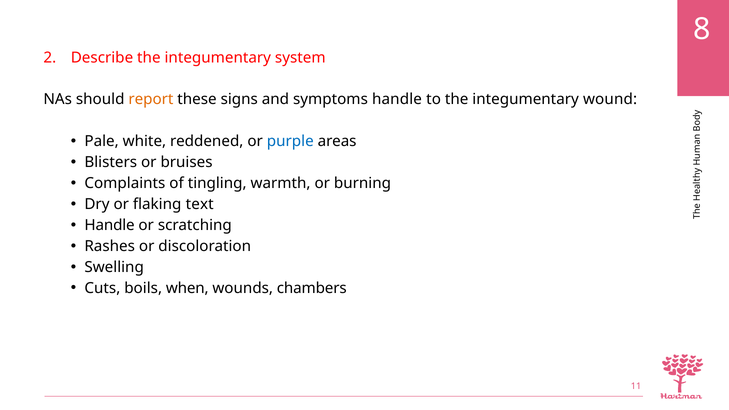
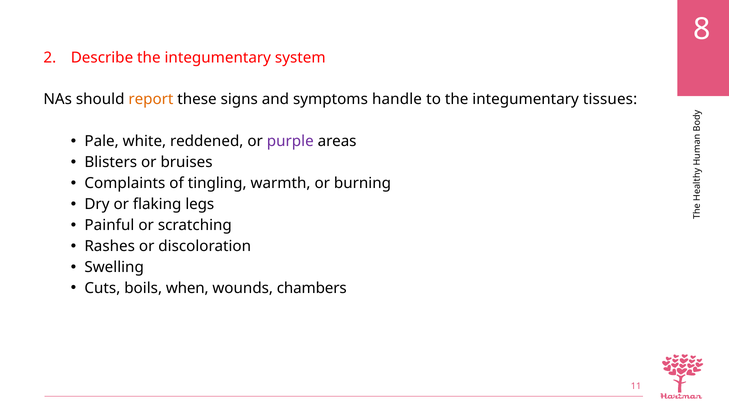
wound: wound -> tissues (610, 99)
purple colour: blue -> purple (290, 141)
text: text -> legs (200, 204)
Handle: Handle -> Painful (109, 225)
